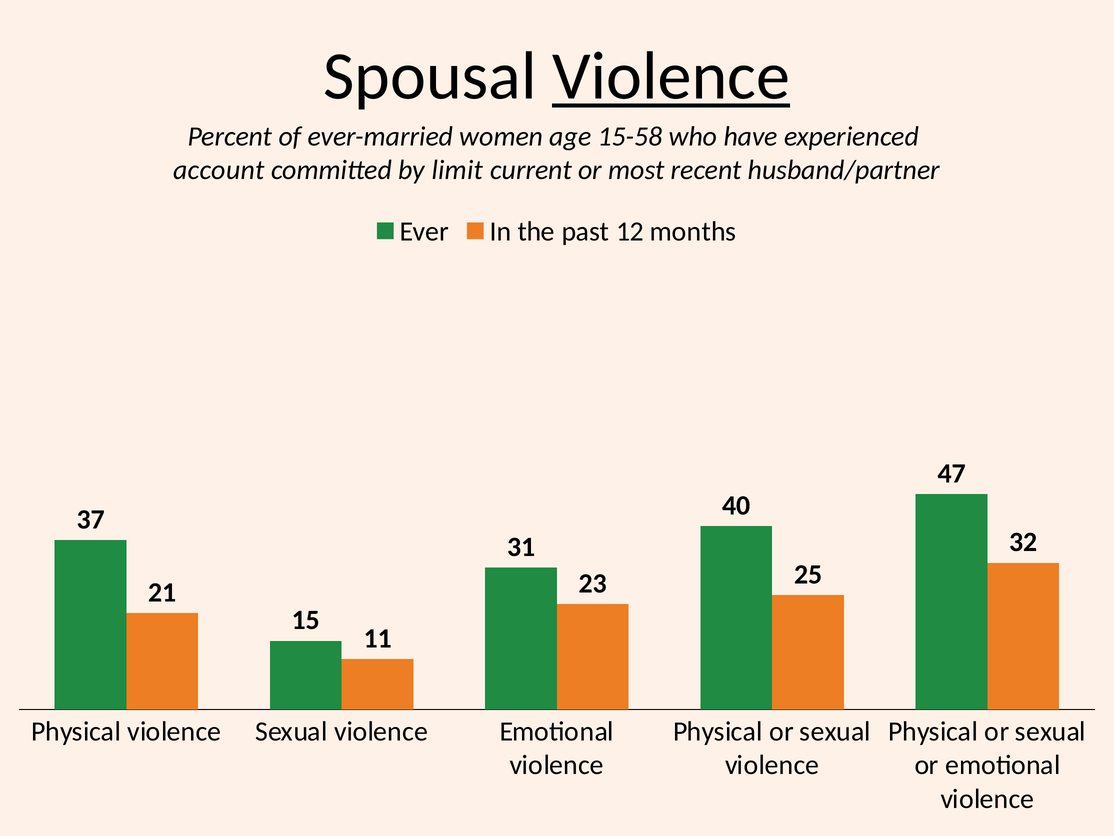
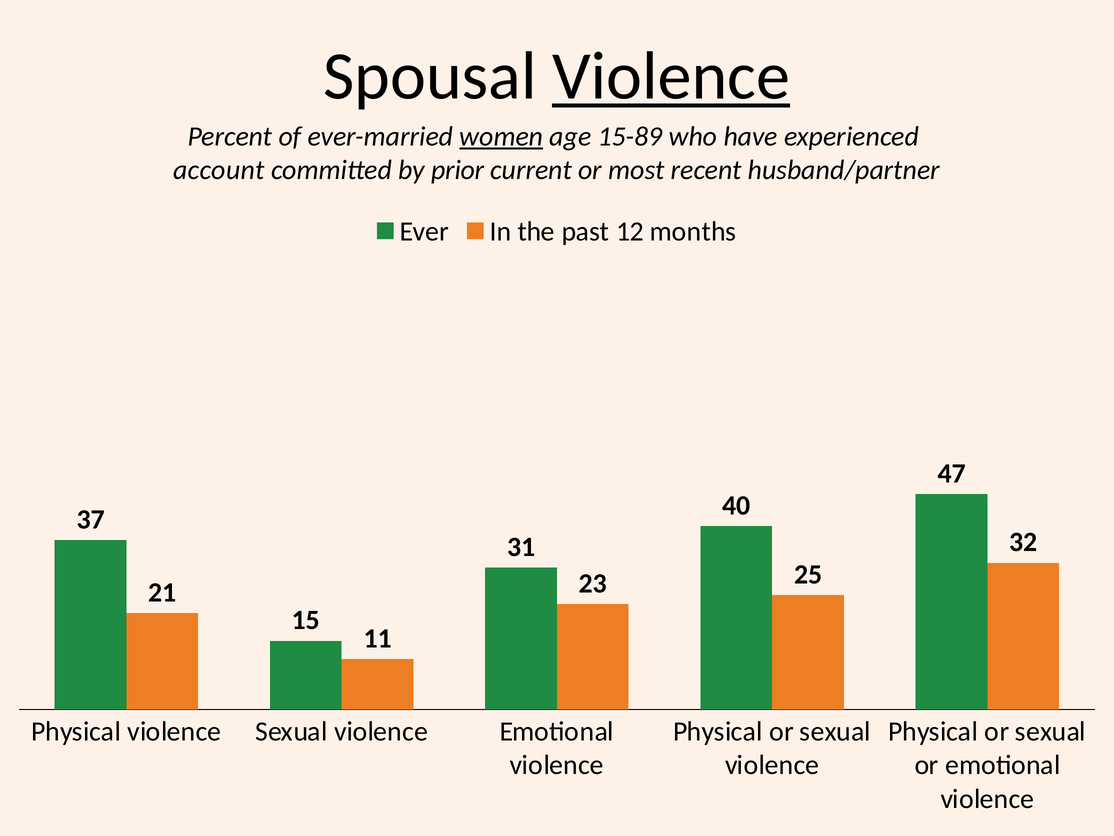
women underline: none -> present (501, 136)
15-58: 15-58 -> 15-89 (630, 136)
limit: limit -> prior (458, 170)
